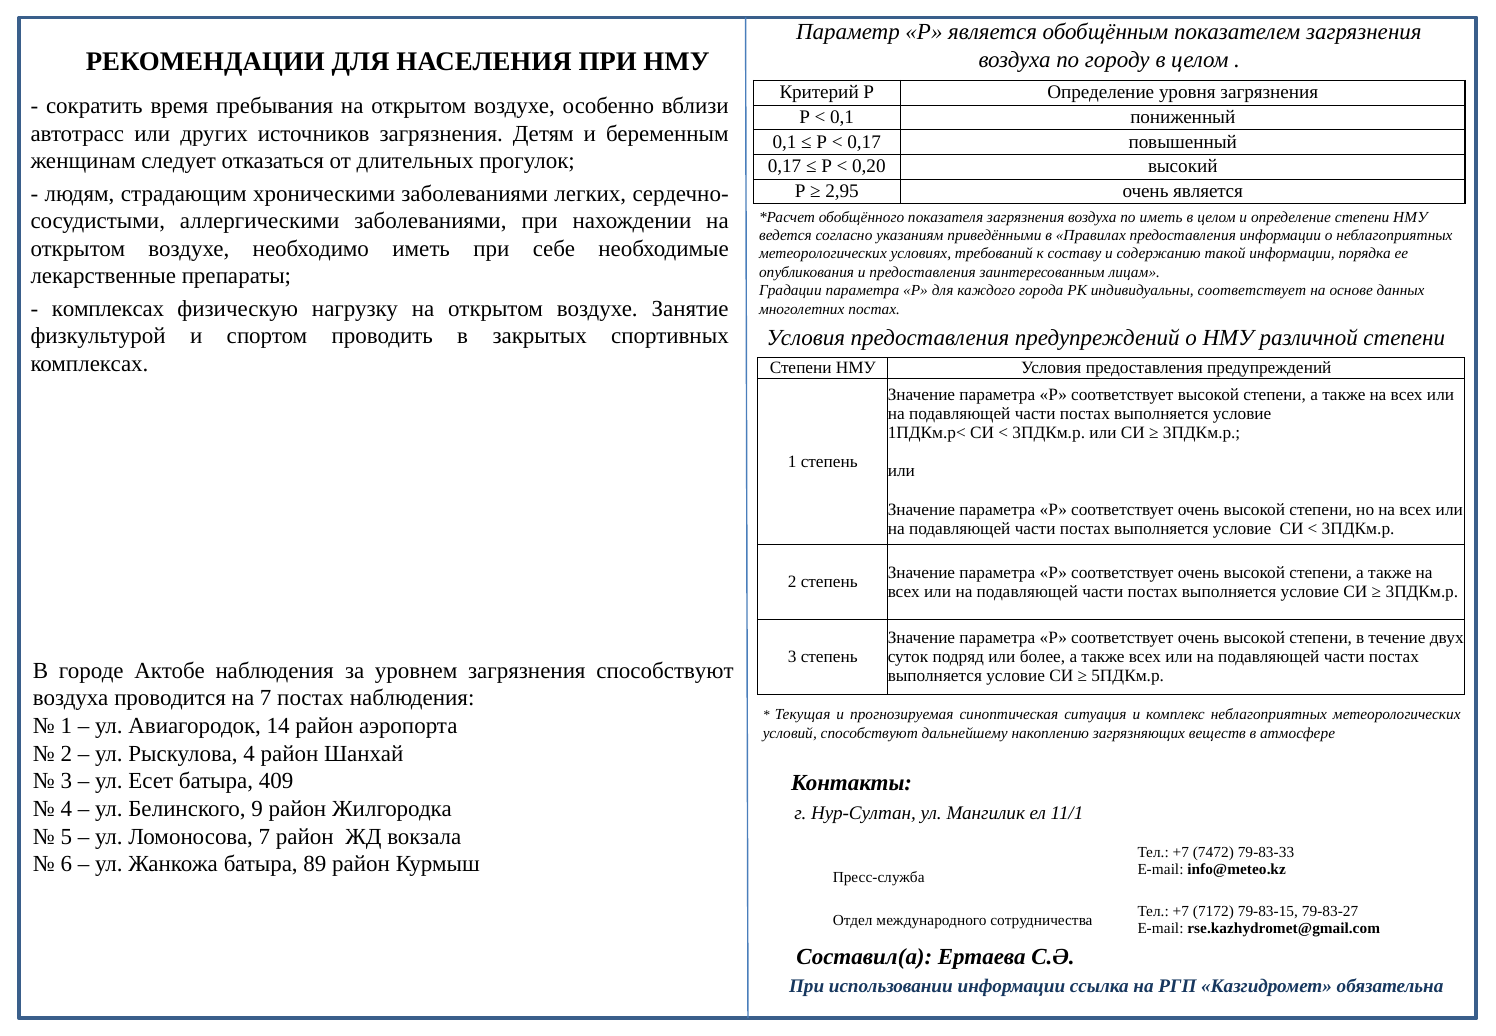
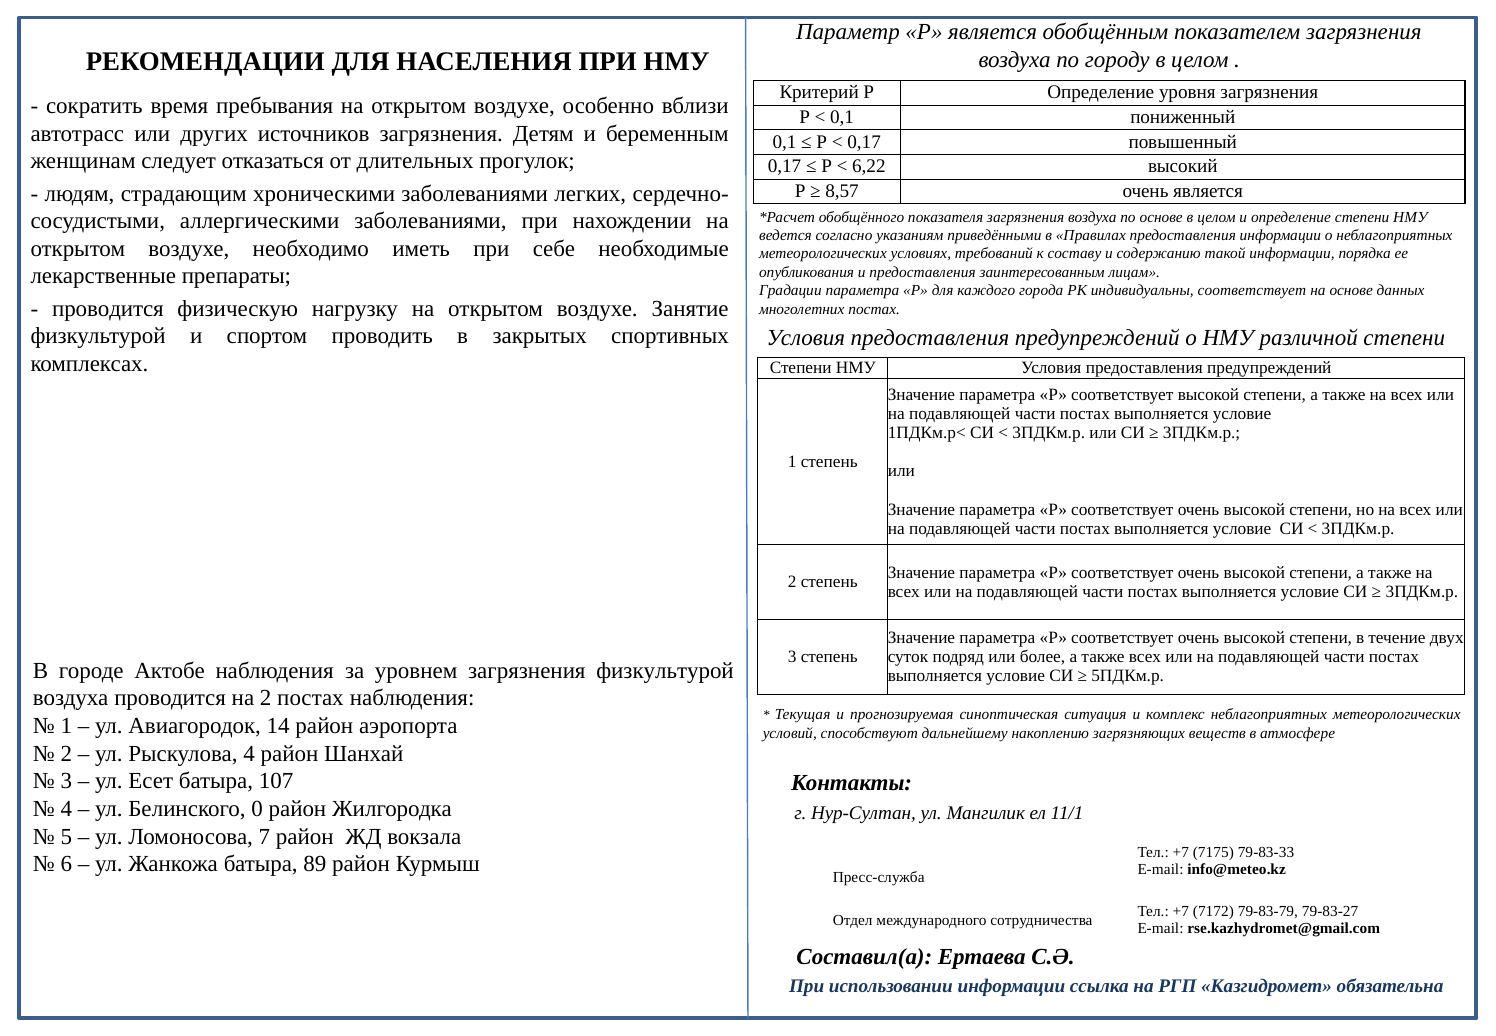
0,20: 0,20 -> 6,22 (869, 166)
2,95: 2,95 -> 8,57 (842, 191)
по иметь: иметь -> основе (1161, 217)
комплексах: комплексах -> проводится (108, 309)
загрязнения способствуют: способствуют -> физкультурой (665, 670)
на 7: 7 -> 2 (266, 698)
409: 409 -> 107 (276, 781)
9: 9 -> 0 (257, 809)
7472: 7472 -> 7175 (1213, 852)
79-83-15: 79-83-15 -> 79-83-79 (1268, 912)
